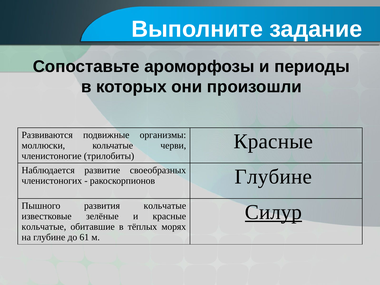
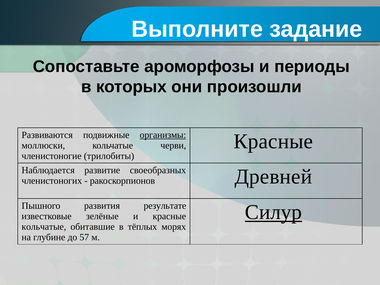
организмы underline: none -> present (163, 135)
ракоскорпионов Глубине: Глубине -> Древней (273, 177)
развития кольчатые: кольчатые -> результате (165, 206)
61: 61 -> 57 (84, 237)
